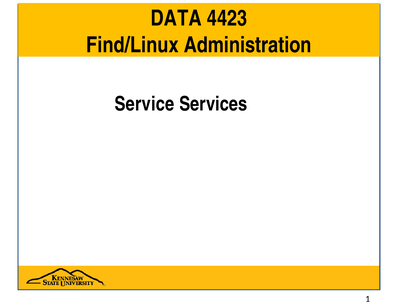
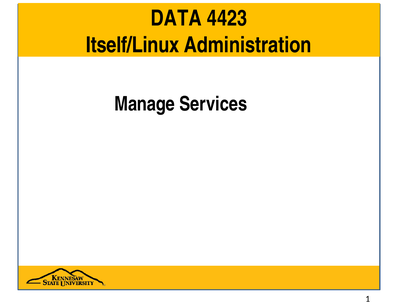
Find/Linux: Find/Linux -> Itself/Linux (133, 45)
Service: Service -> Manage (145, 104)
